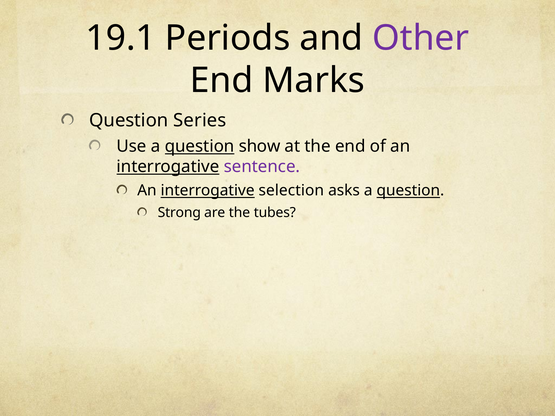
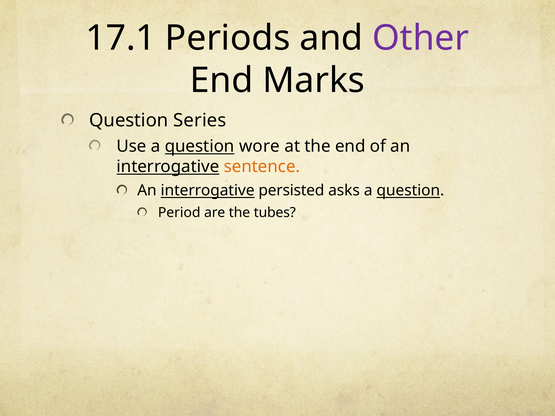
19.1: 19.1 -> 17.1 (121, 38)
show: show -> wore (259, 146)
sentence colour: purple -> orange (262, 167)
selection: selection -> persisted (291, 191)
Strong: Strong -> Period (179, 213)
